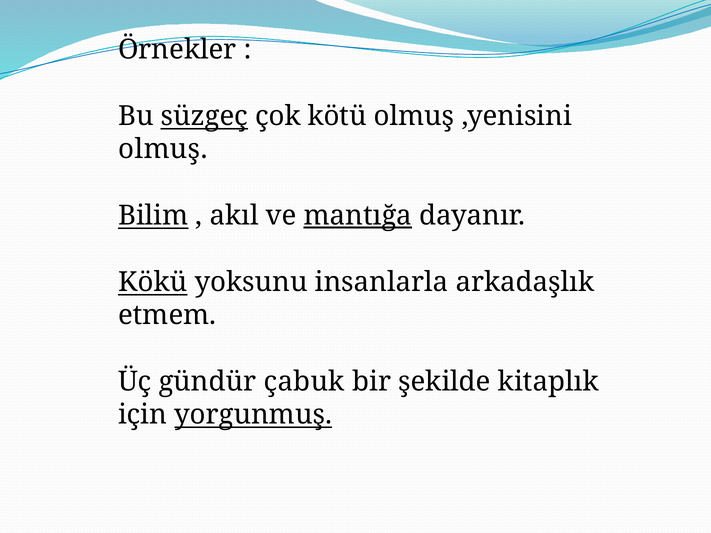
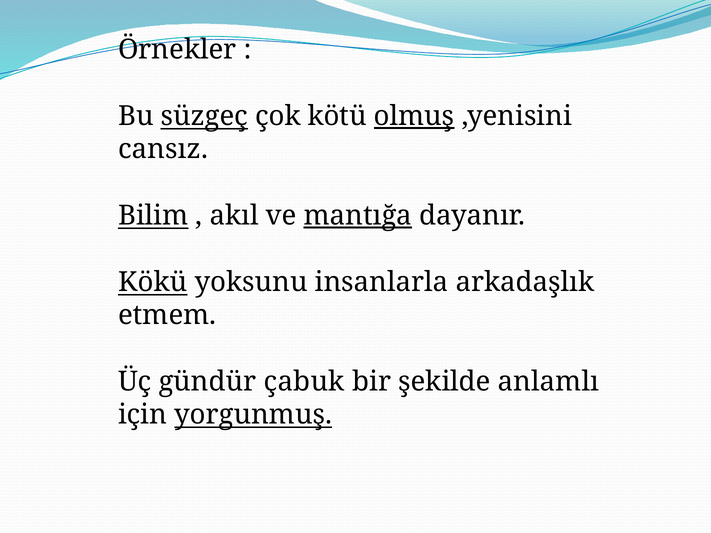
olmuş underline: none -> present (414, 116)
olmuş: olmuş -> cansız (163, 149)
kitaplık: kitaplık -> anlamlı (548, 382)
